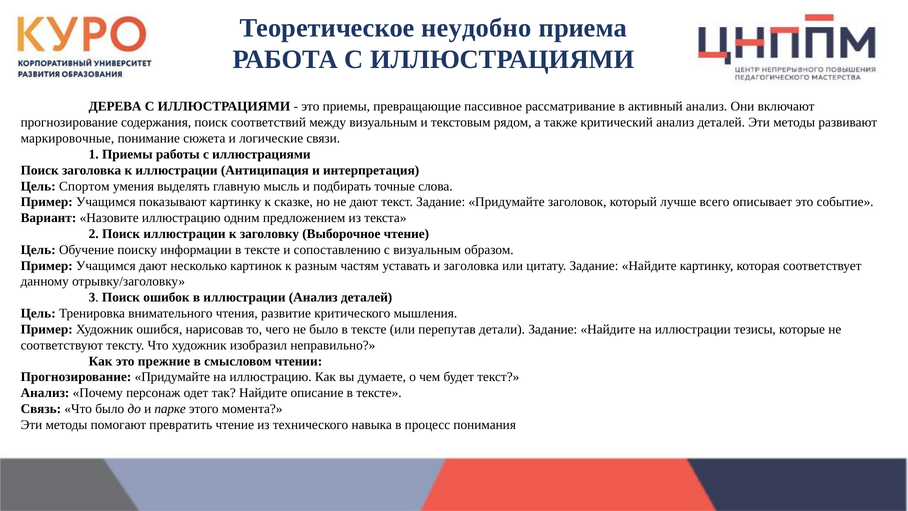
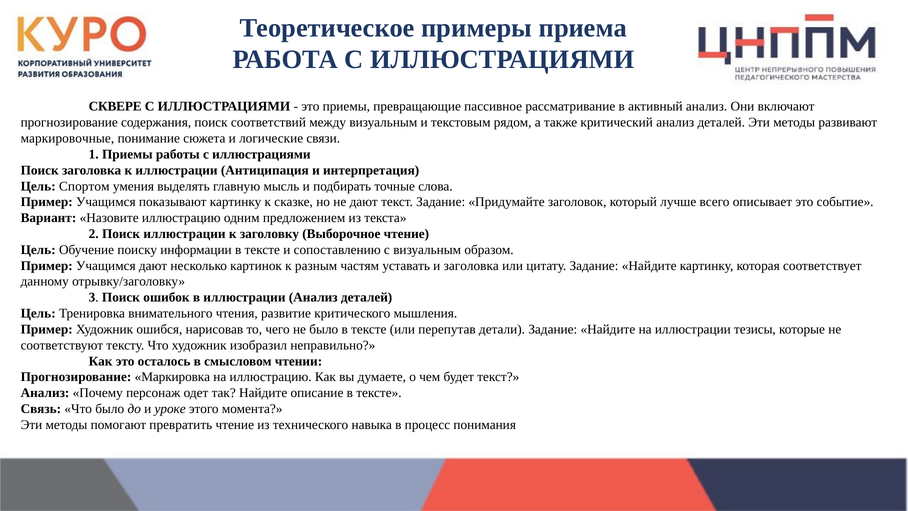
неудобно: неудобно -> примеры (477, 28)
ДЕРЕВА: ДЕРЕВА -> СКВЕРЕ (115, 107)
прежние: прежние -> осталось (164, 361)
Прогнозирование Придумайте: Придумайте -> Маркировка (172, 377)
парке: парке -> уроке (170, 409)
